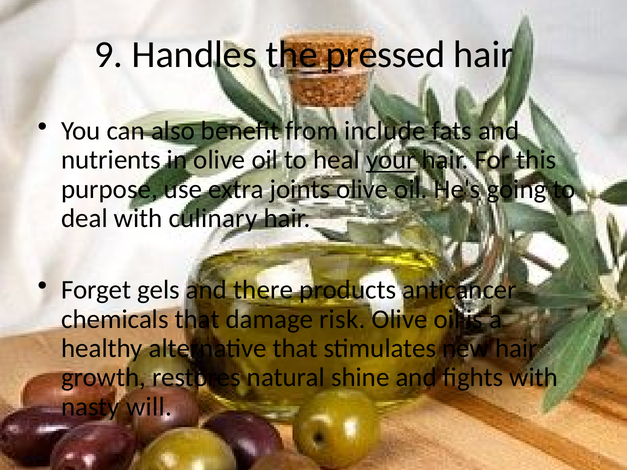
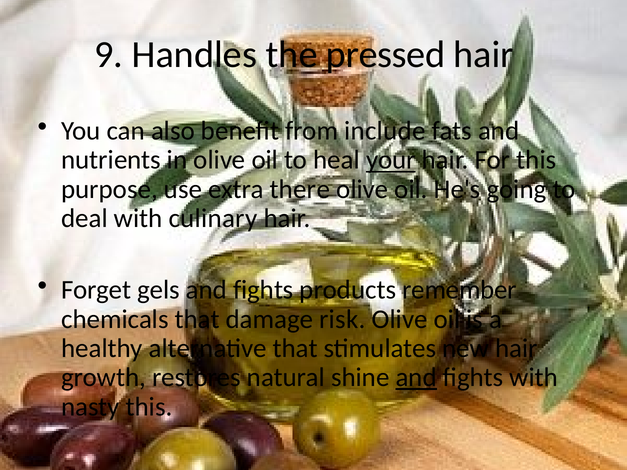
joints: joints -> there (300, 189)
gels and there: there -> fights (263, 290)
anticancer: anticancer -> remember (460, 290)
and underline: none -> present (416, 378)
nasty will: will -> this (149, 407)
